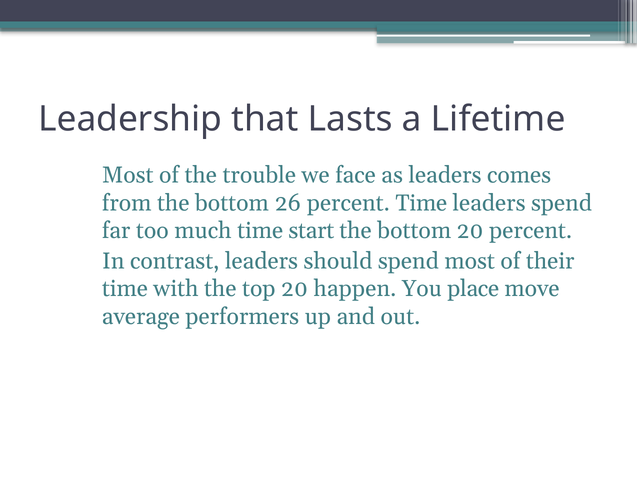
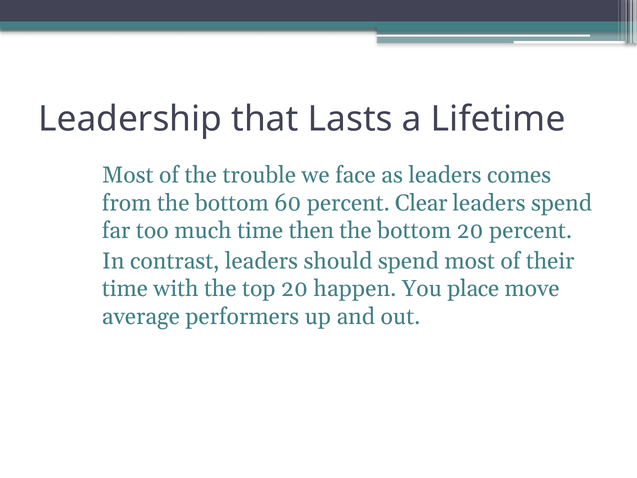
26: 26 -> 60 (288, 203)
percent Time: Time -> Clear (421, 203)
start: start -> then (311, 231)
